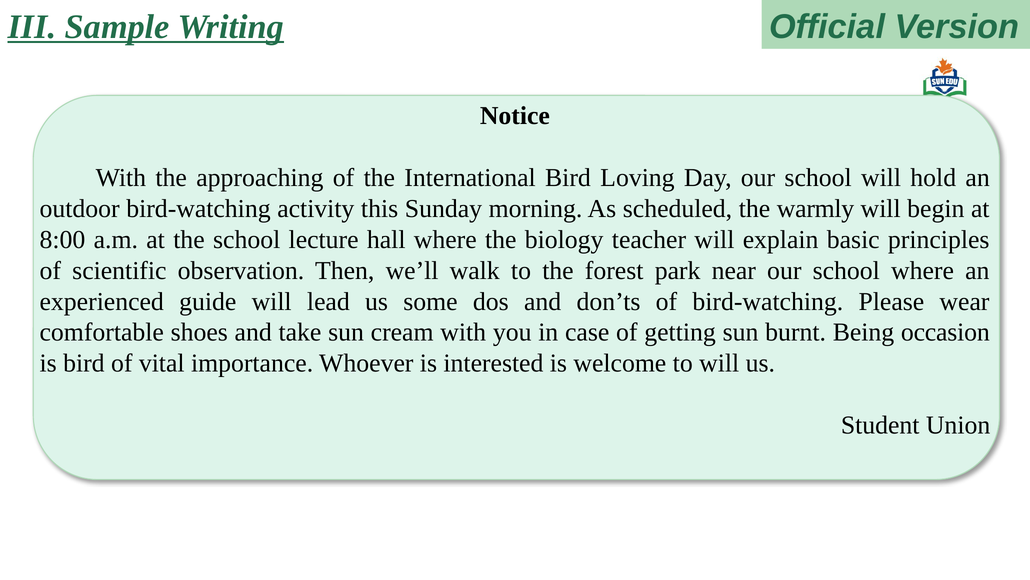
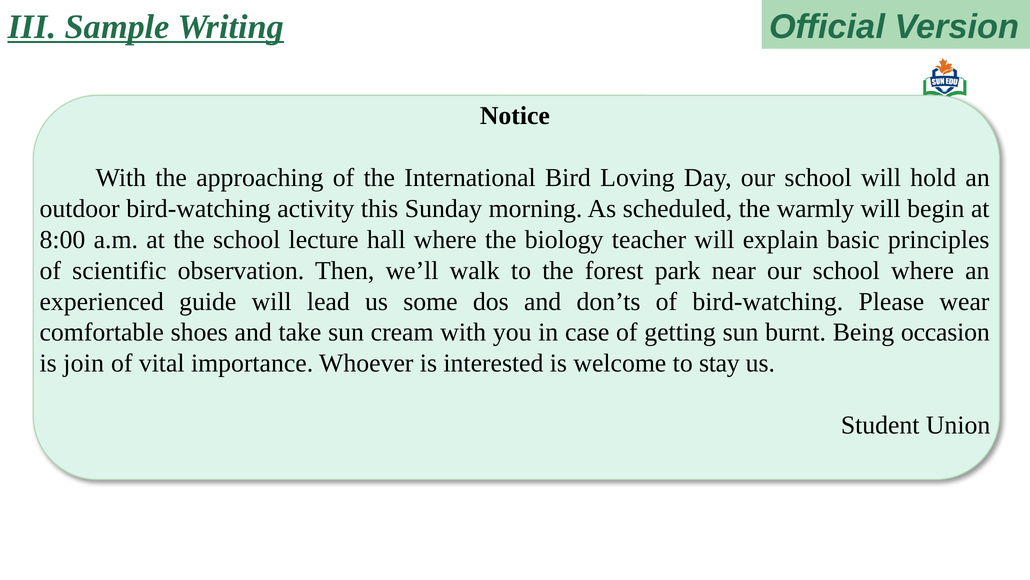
is bird: bird -> join (84, 363)
to will: will -> stay (719, 363)
